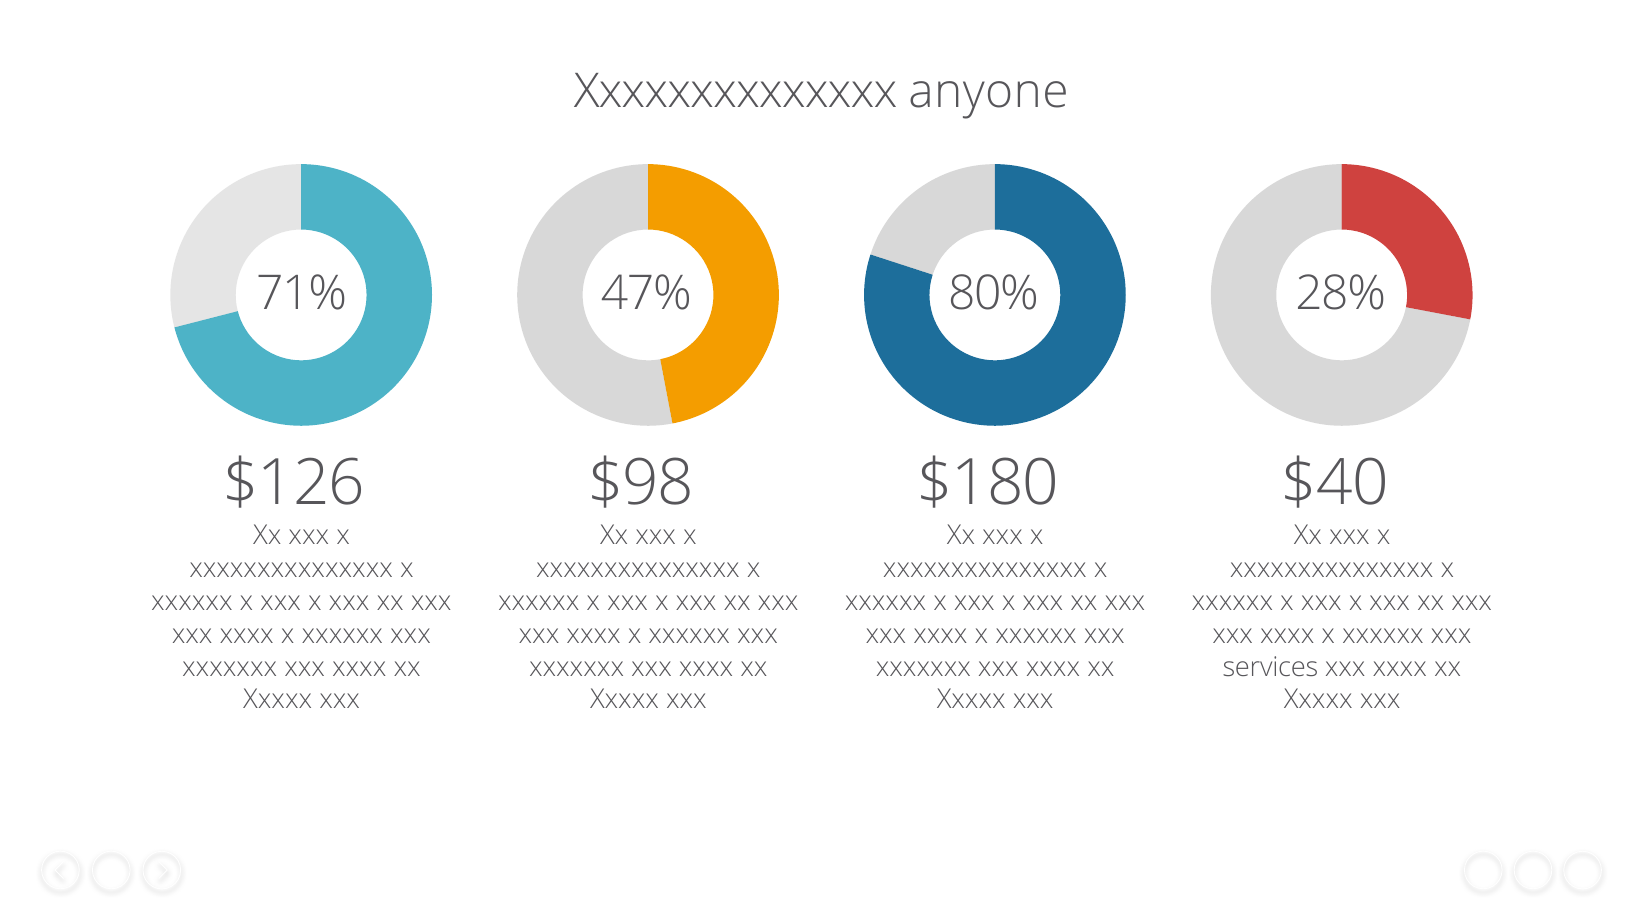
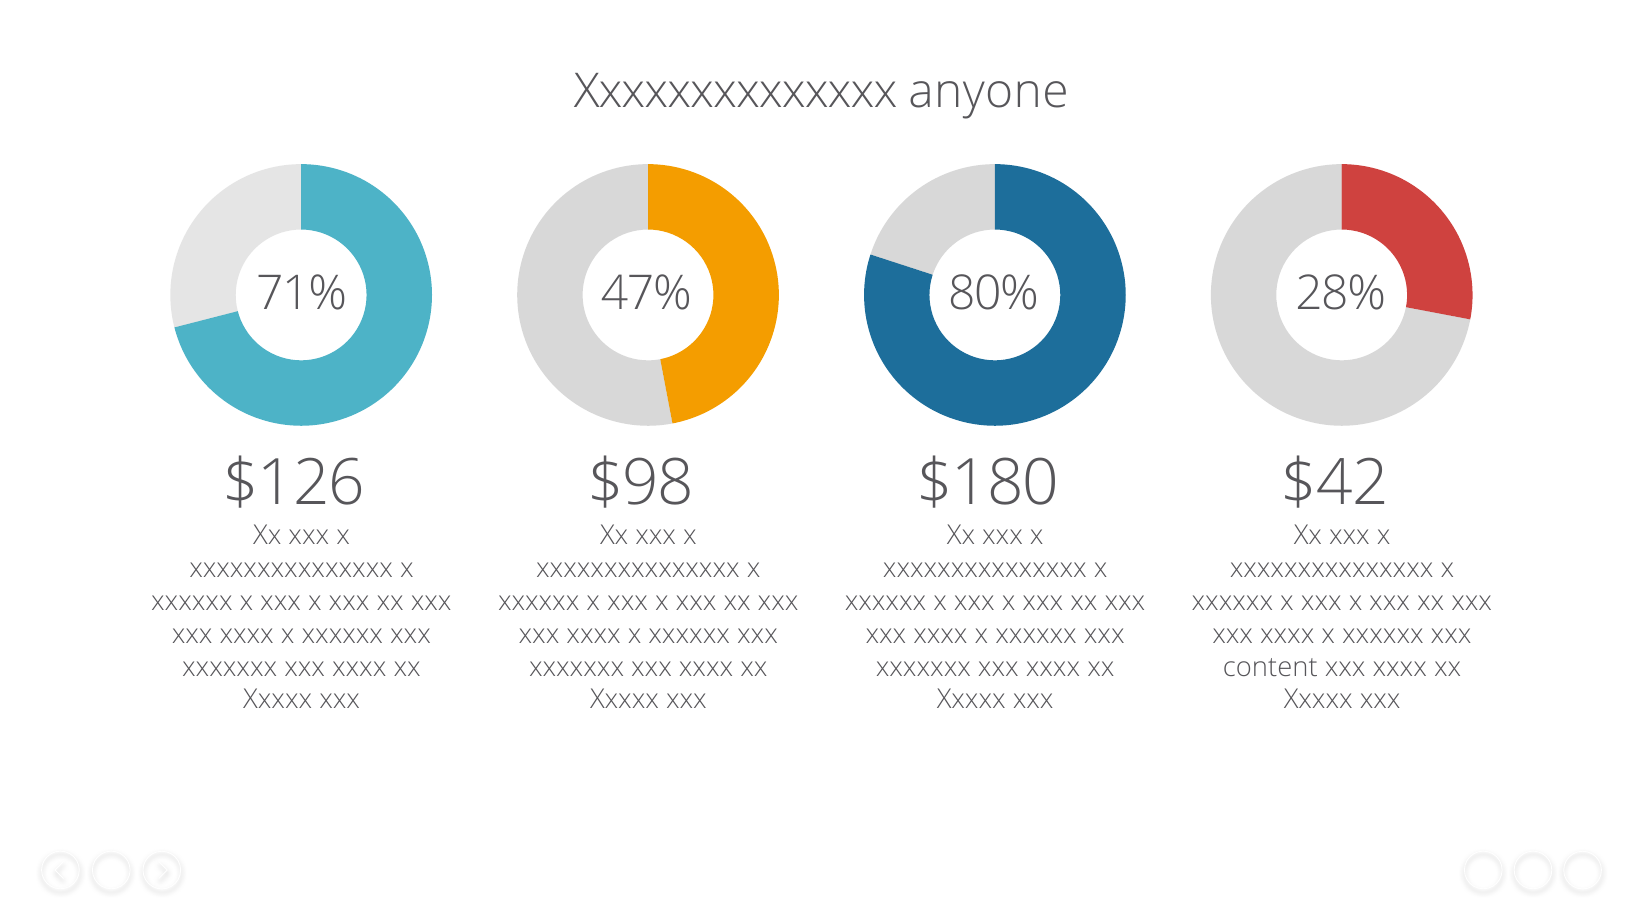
$40: $40 -> $42 (1335, 484)
services: services -> content (1270, 667)
